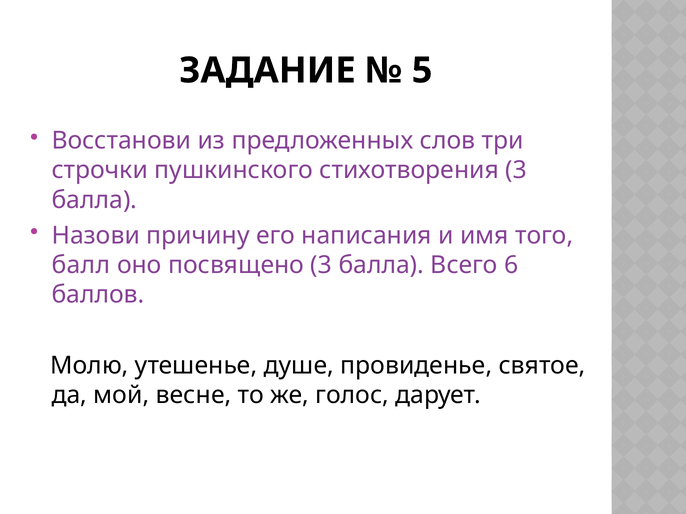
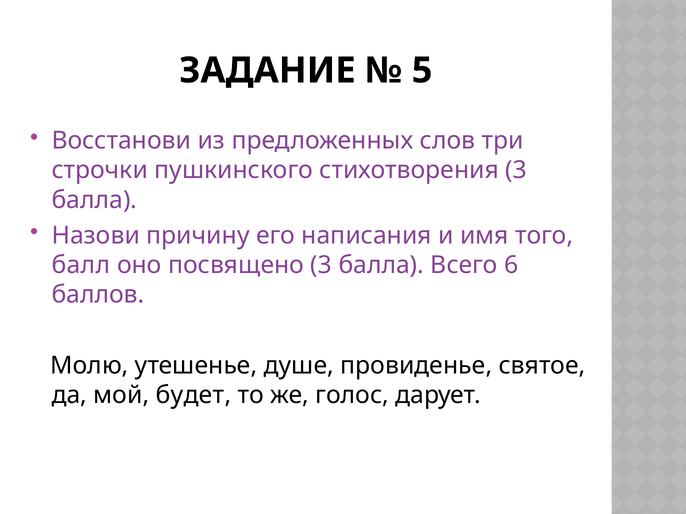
весне: весне -> будет (193, 396)
